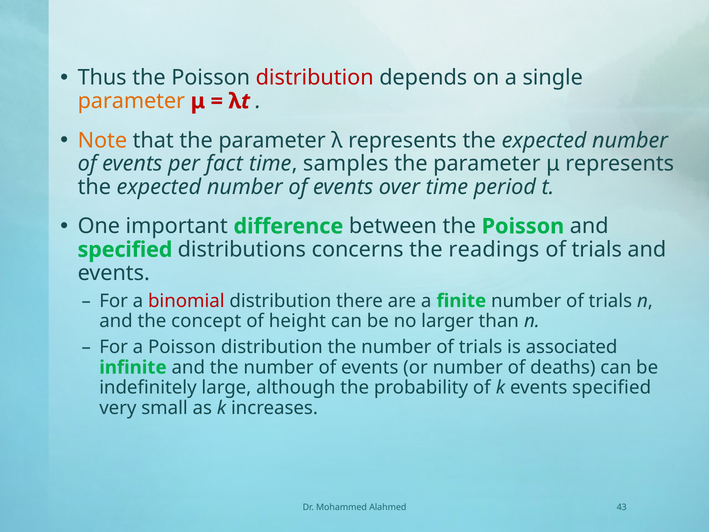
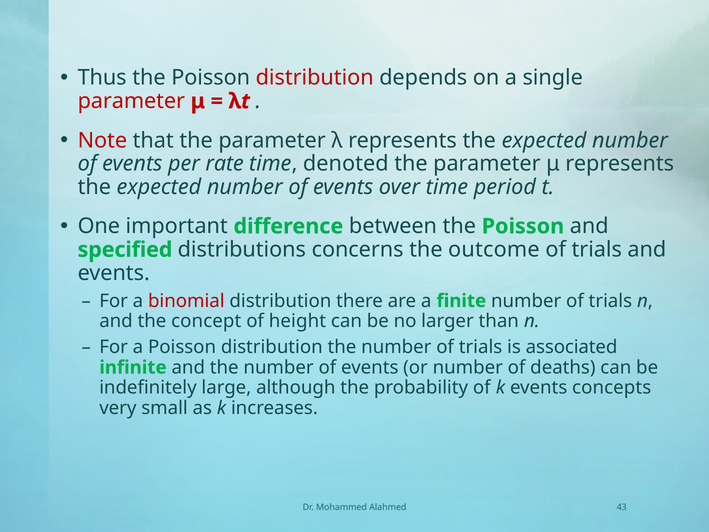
parameter colour: orange -> red (131, 101)
Note colour: orange -> red (102, 140)
fact: fact -> rate (225, 164)
samples: samples -> denoted (346, 164)
readings: readings -> outcome (494, 250)
events specified: specified -> concepts (612, 387)
